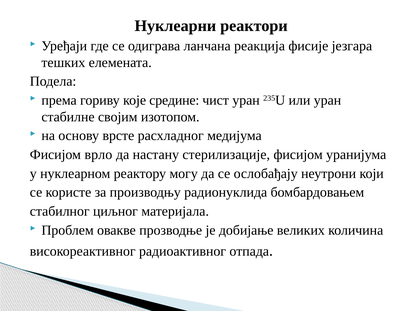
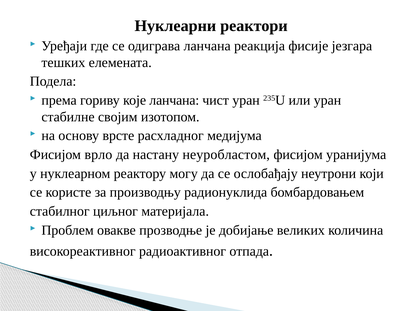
које средине: средине -> ланчана (174, 100)
стерилизације: стерилизације -> неуробластом (226, 155)
